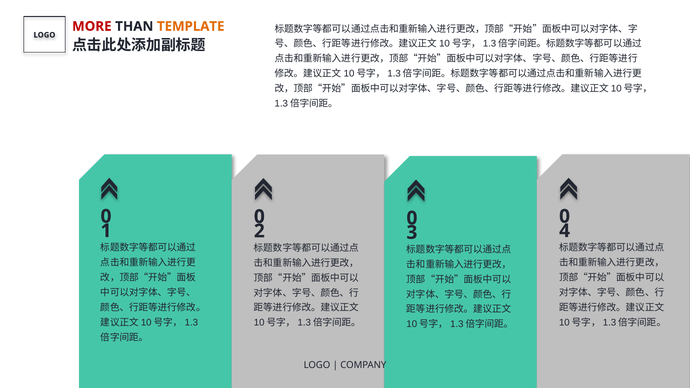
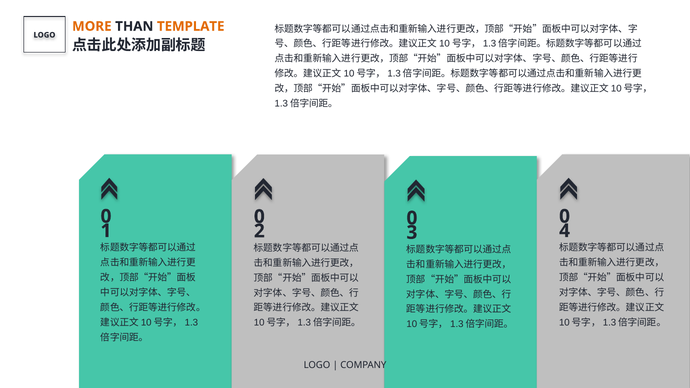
MORE colour: red -> orange (92, 26)
